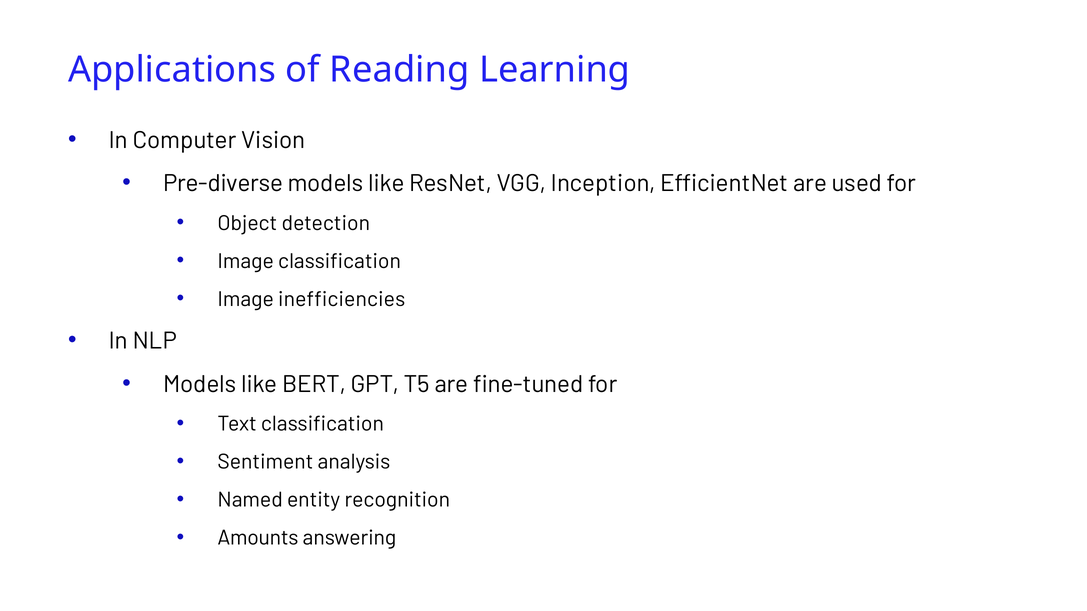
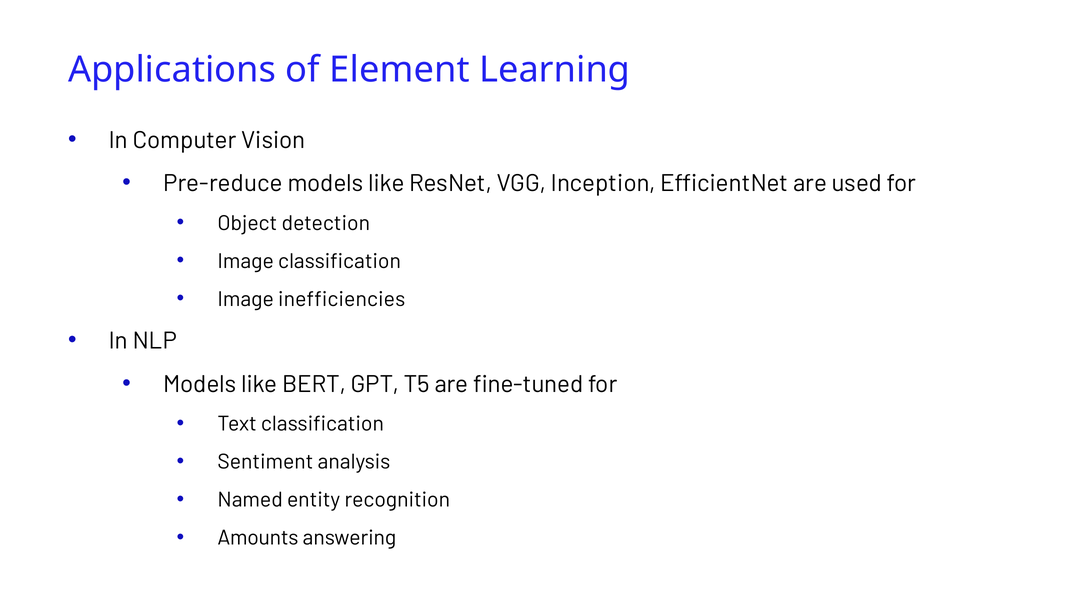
Reading: Reading -> Element (400, 70)
Pre-diverse: Pre-diverse -> Pre-reduce (223, 184)
